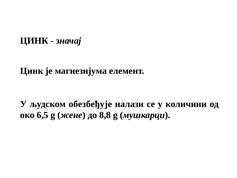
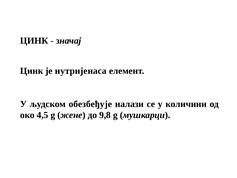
магнезијума: магнезијума -> нутријенаса (81, 71)
6,5: 6,5 -> 4,5 (43, 115)
8,8: 8,8 -> 9,8 (105, 115)
